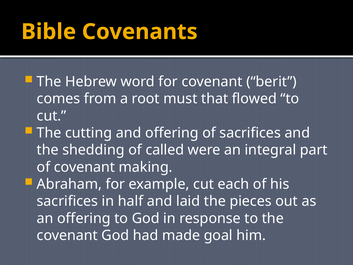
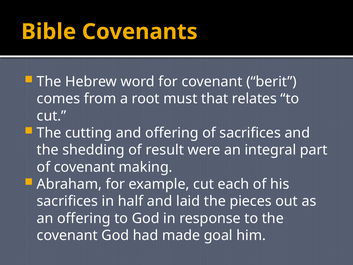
flowed: flowed -> relates (254, 99)
called: called -> result (165, 150)
